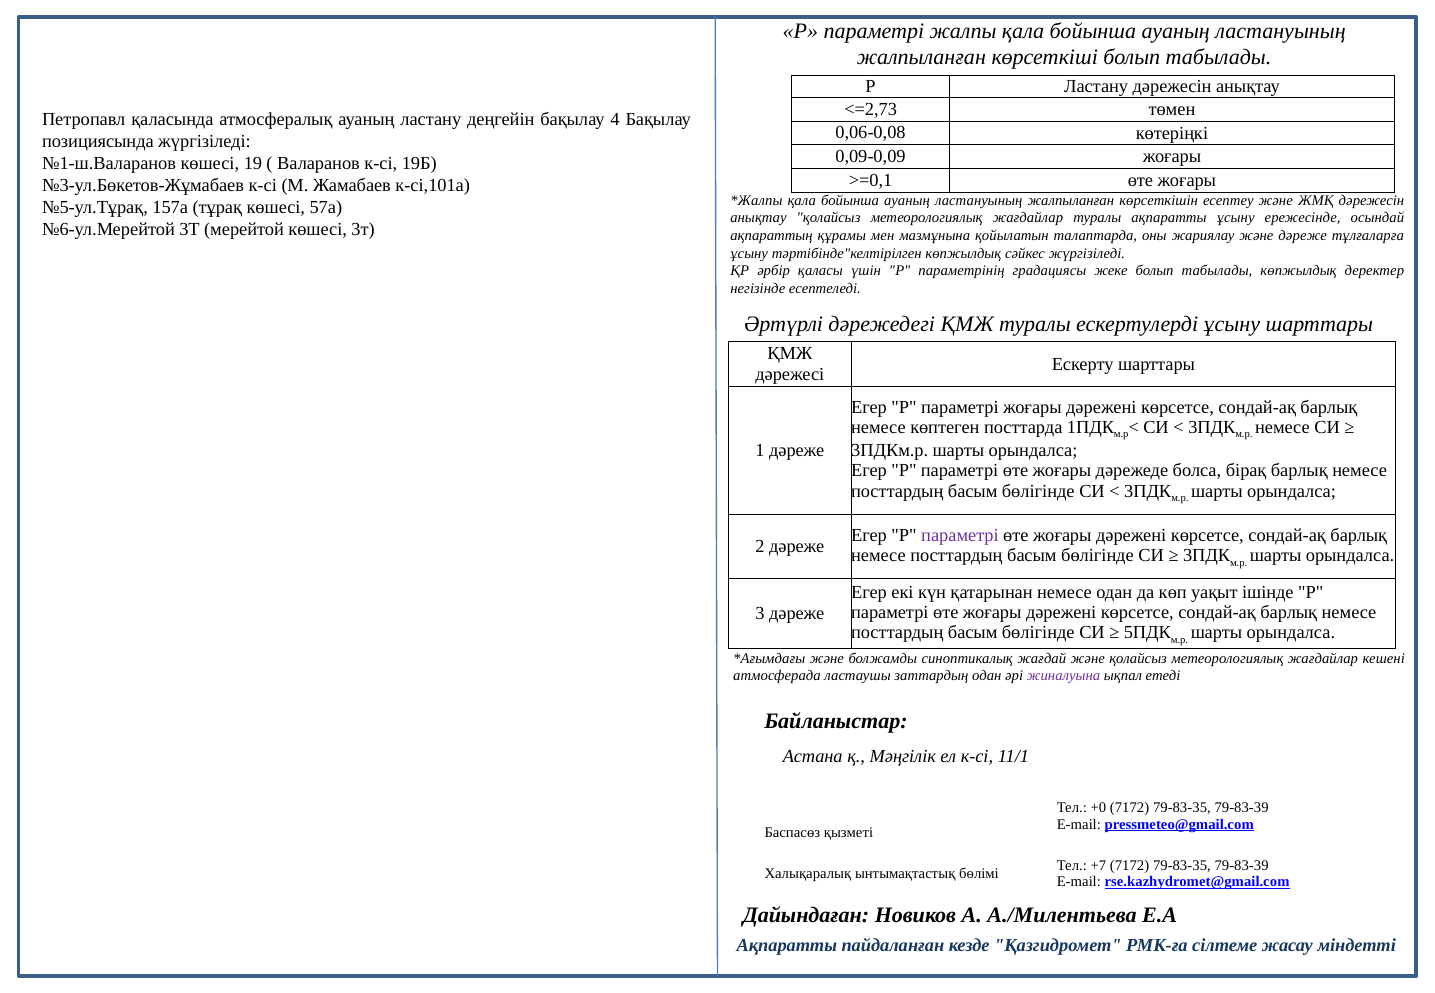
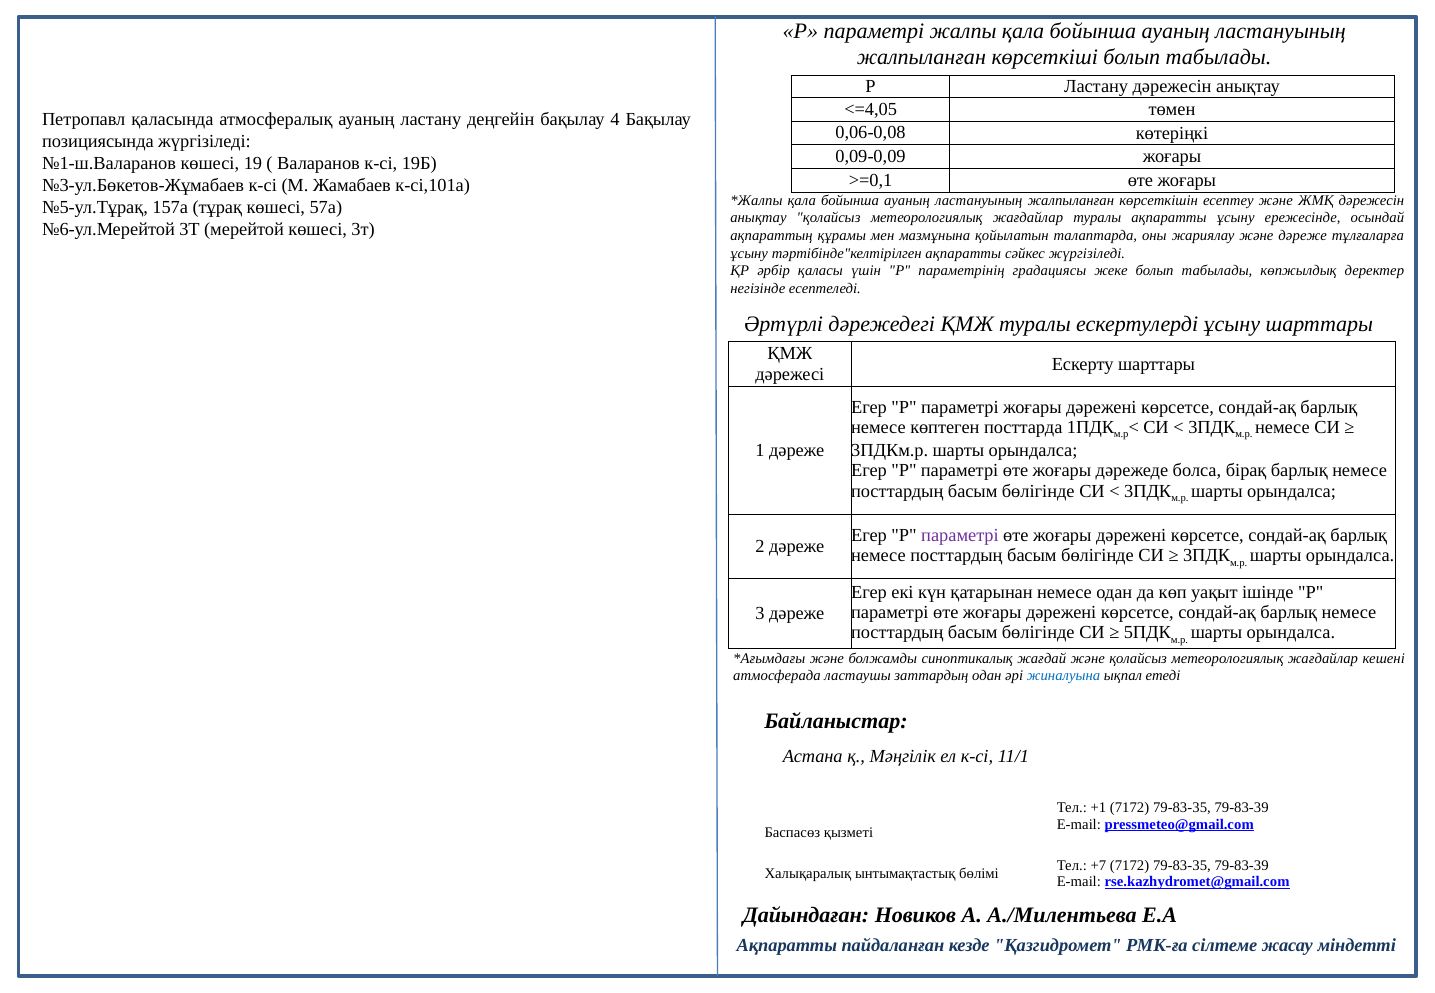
<=2,73: <=2,73 -> <=4,05 (871, 109)
тәртібінде"келтірілген көпжылдық: көпжылдық -> ақпаратты (963, 253)
жиналуына colour: purple -> blue (1064, 676)
+0: +0 -> +1 (1098, 808)
